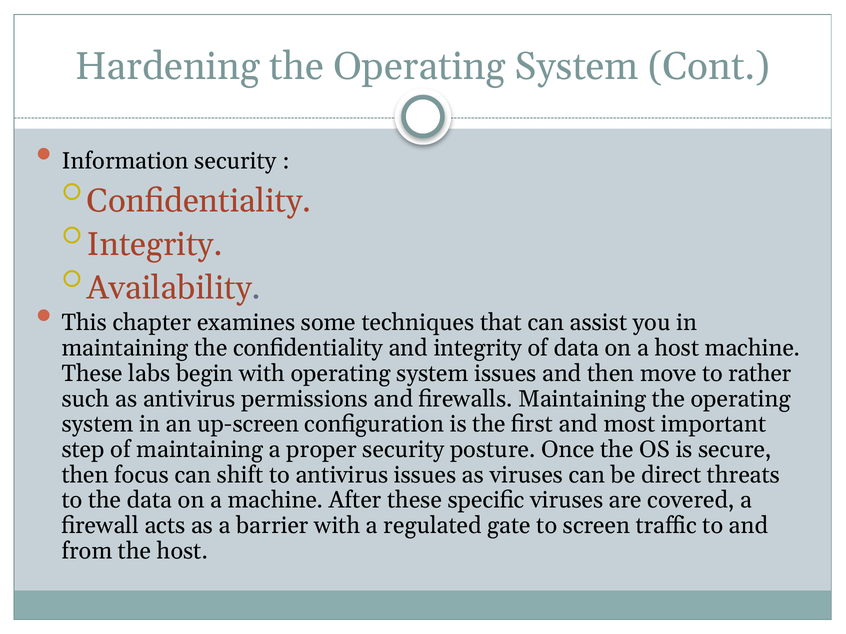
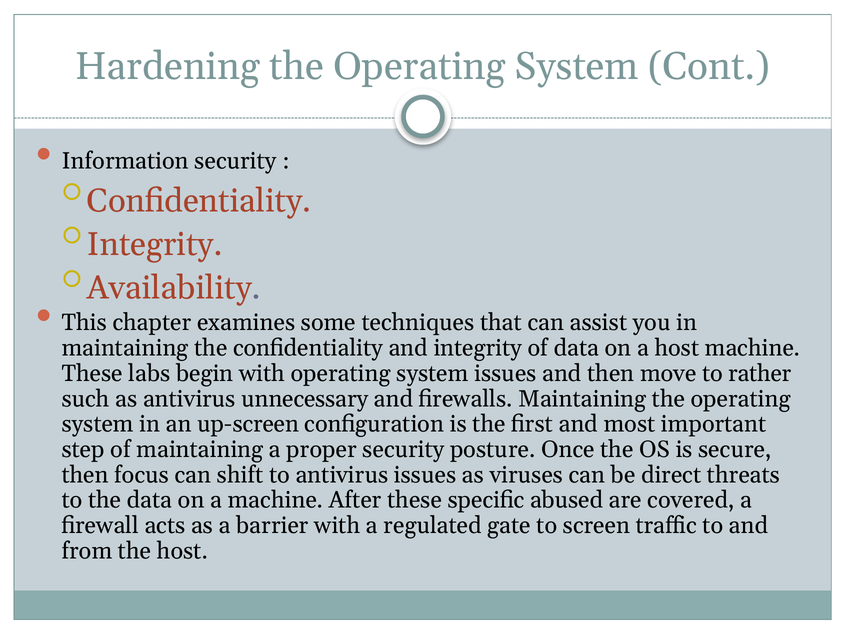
permissions: permissions -> unnecessary (305, 399)
specific viruses: viruses -> abused (567, 501)
